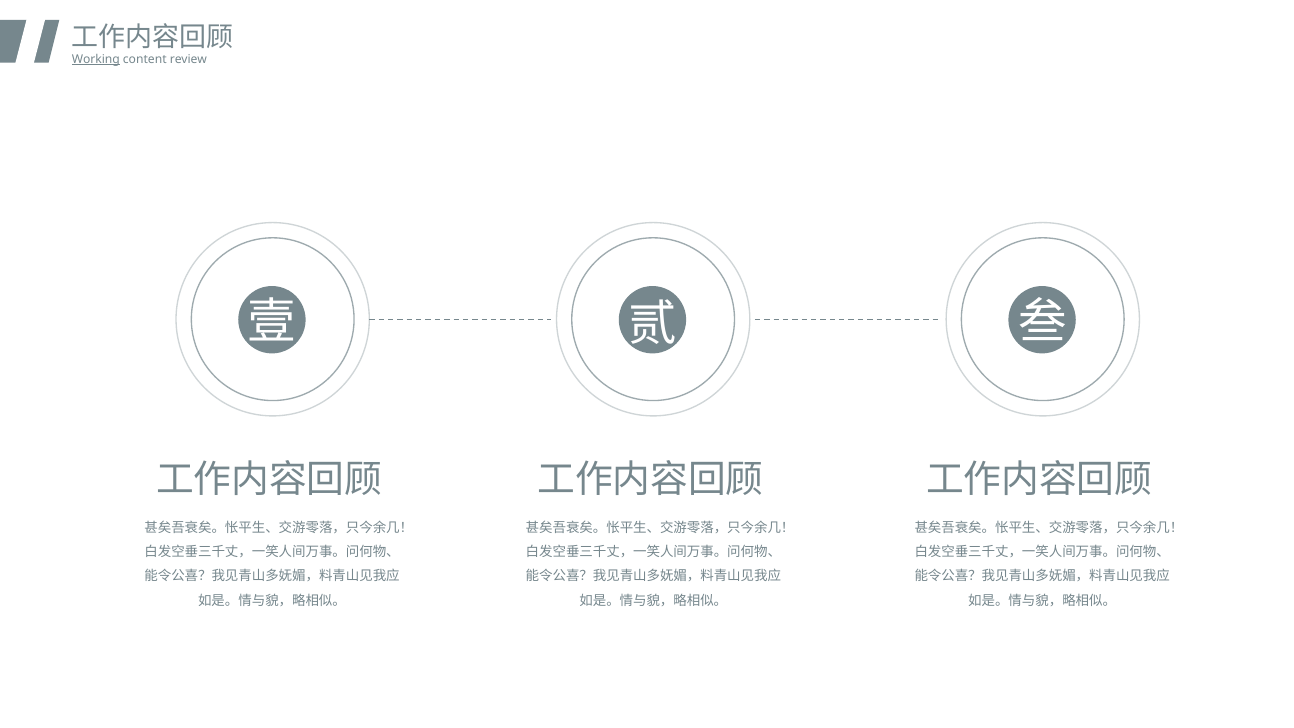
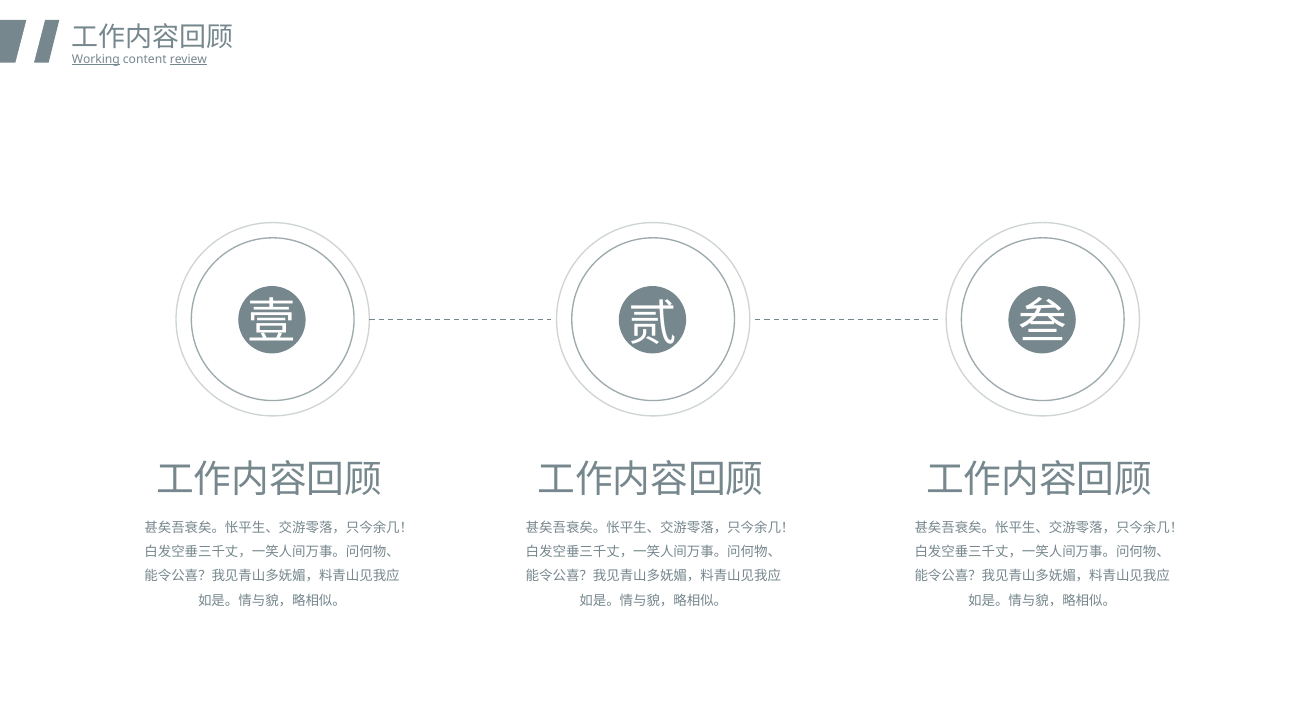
review underline: none -> present (188, 60)
